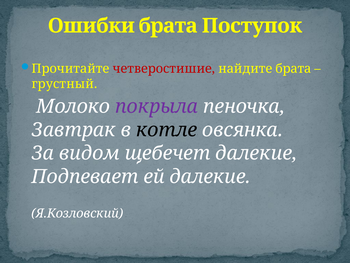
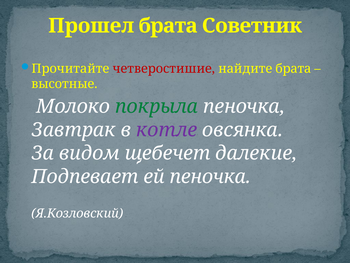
Ошибки: Ошибки -> Прошел (91, 26)
Поступок: Поступок -> Советник (252, 26)
грустный: грустный -> высотные (64, 84)
покрыла colour: purple -> green (157, 106)
котле colour: black -> purple (167, 130)
ей далекие: далекие -> пеночка (210, 176)
